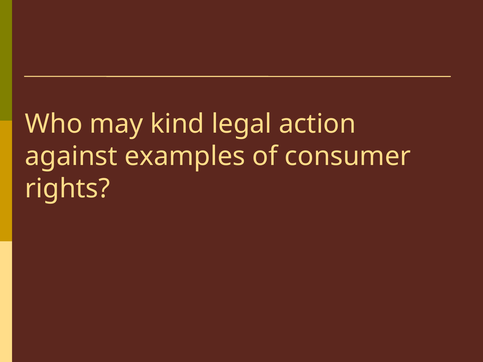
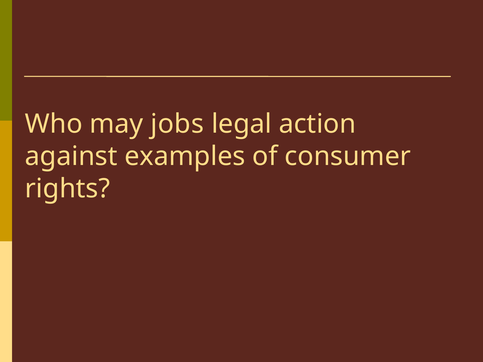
kind: kind -> jobs (177, 124)
